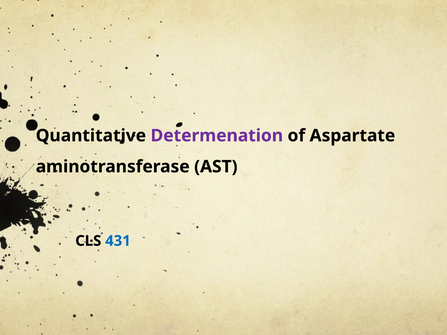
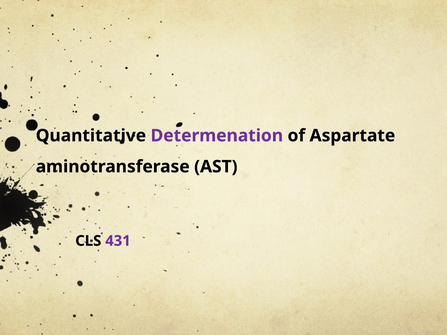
431 colour: blue -> purple (118, 241)
